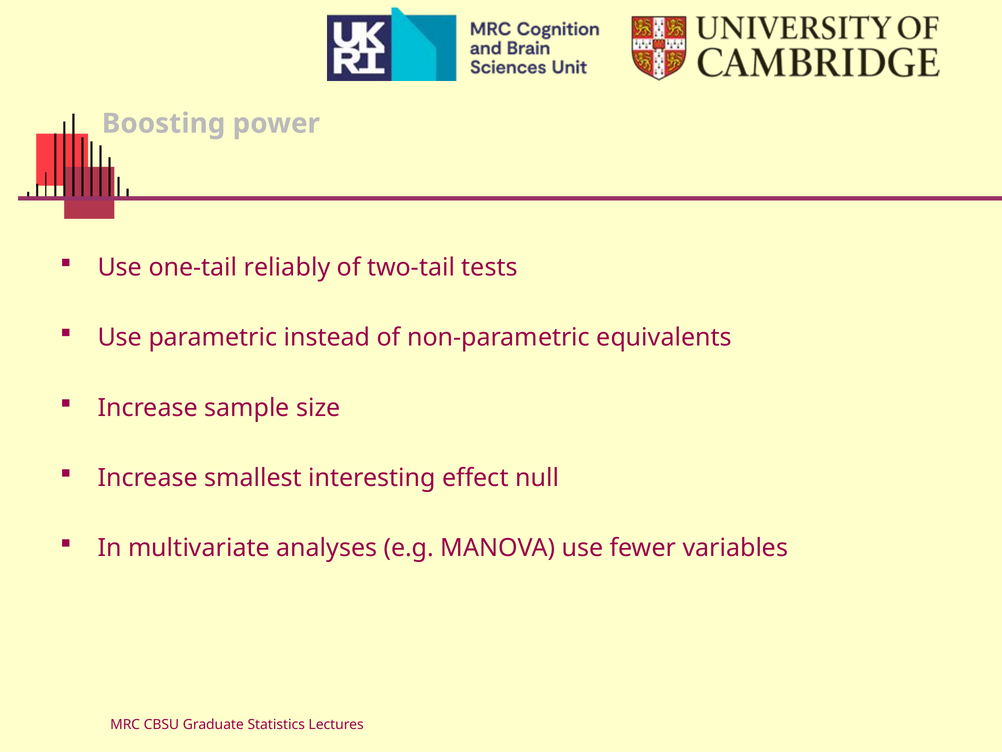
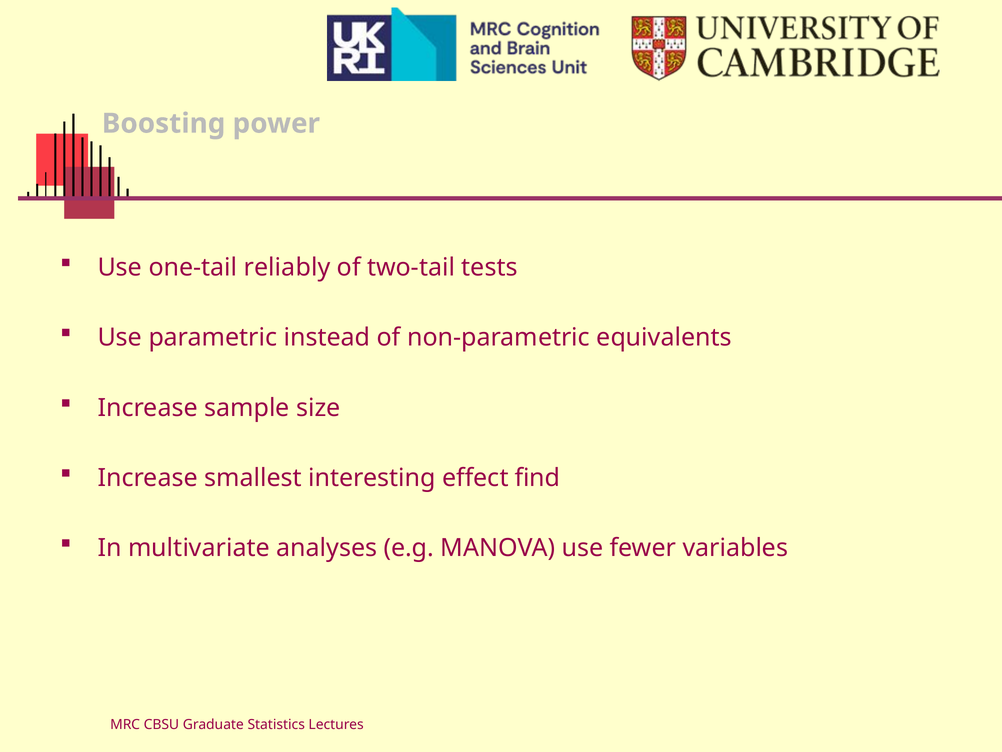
null: null -> find (537, 478)
